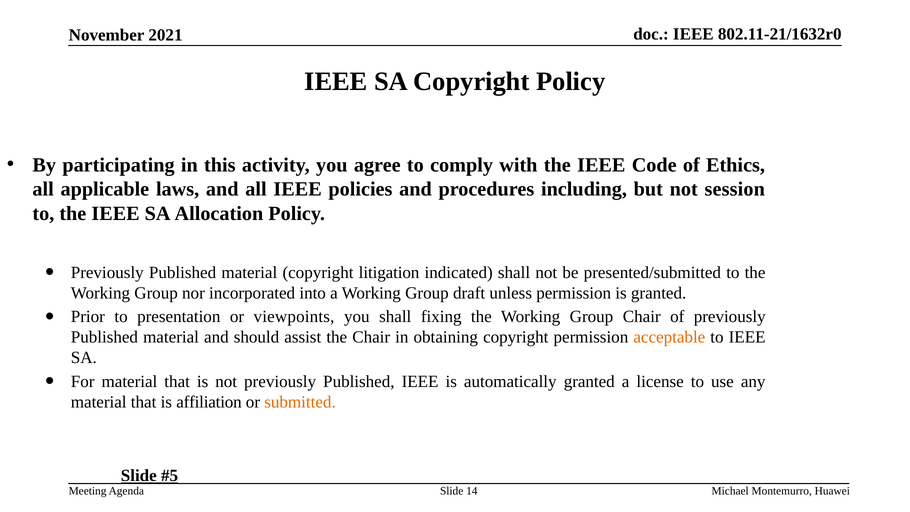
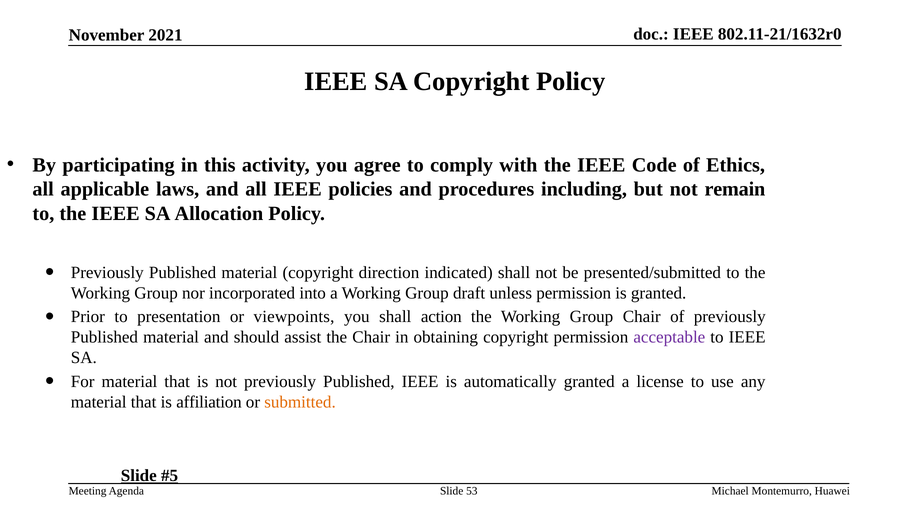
session: session -> remain (735, 189)
litigation: litigation -> direction (389, 272)
fixing: fixing -> action (441, 317)
acceptable colour: orange -> purple (669, 337)
14: 14 -> 53 (472, 491)
